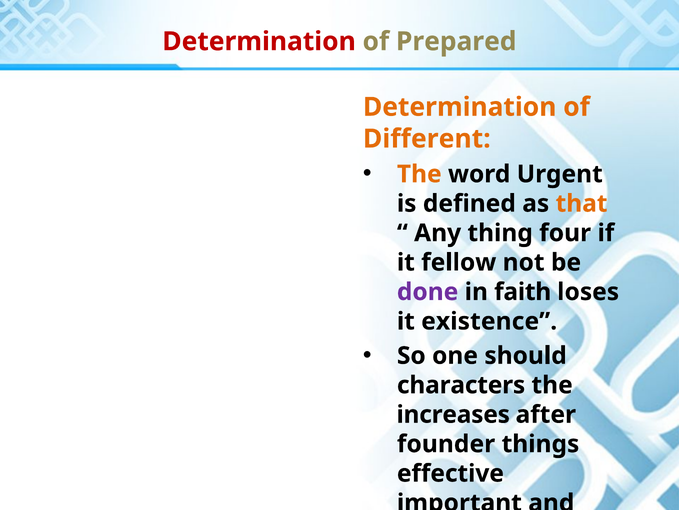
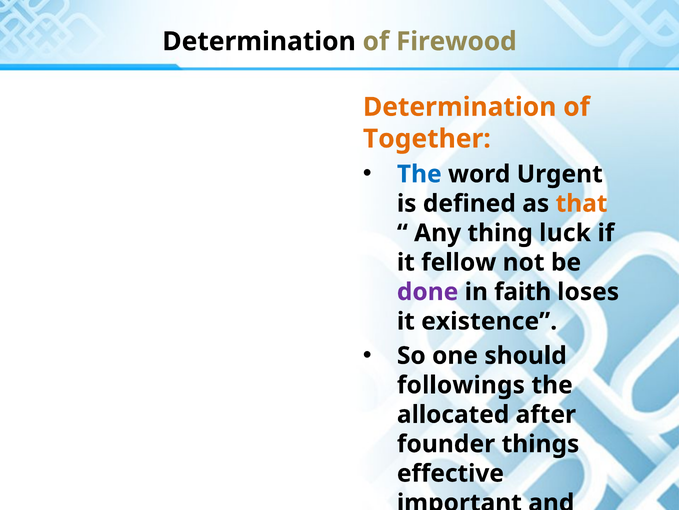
Determination colour: red -> black (259, 41)
Prepared: Prepared -> Firewood (456, 41)
Different: Different -> Together (427, 139)
The colour: orange -> blue (419, 174)
four: four -> luck (565, 233)
characters: characters -> followings (461, 385)
increases: increases -> allocated (453, 414)
